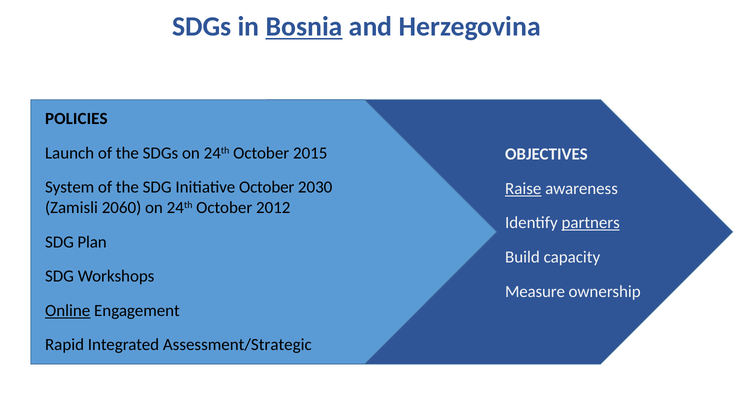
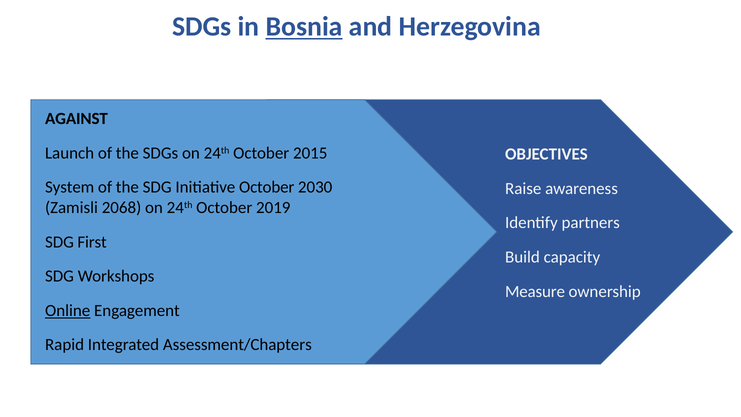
POLICIES: POLICIES -> AGAINST (76, 119)
Raise underline: present -> none (523, 188)
2060: 2060 -> 2068 (122, 208)
2012: 2012 -> 2019 (273, 208)
partners underline: present -> none (591, 223)
Plan: Plan -> First (92, 242)
Assessment/Strategic: Assessment/Strategic -> Assessment/Chapters (237, 345)
